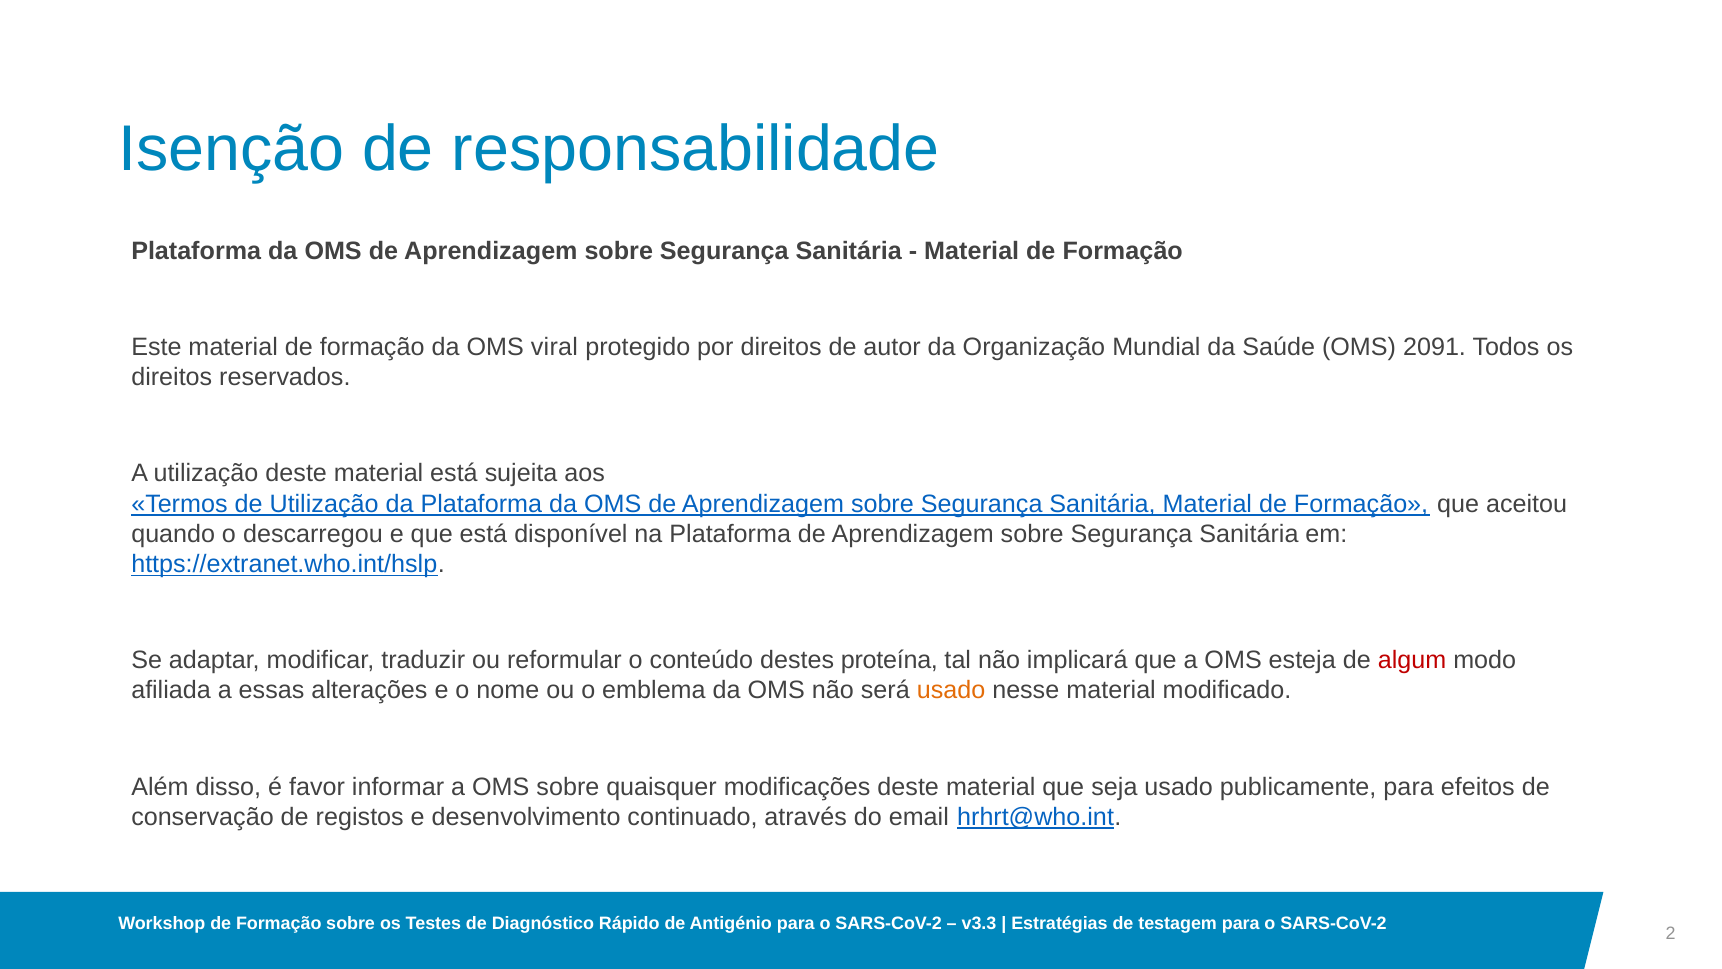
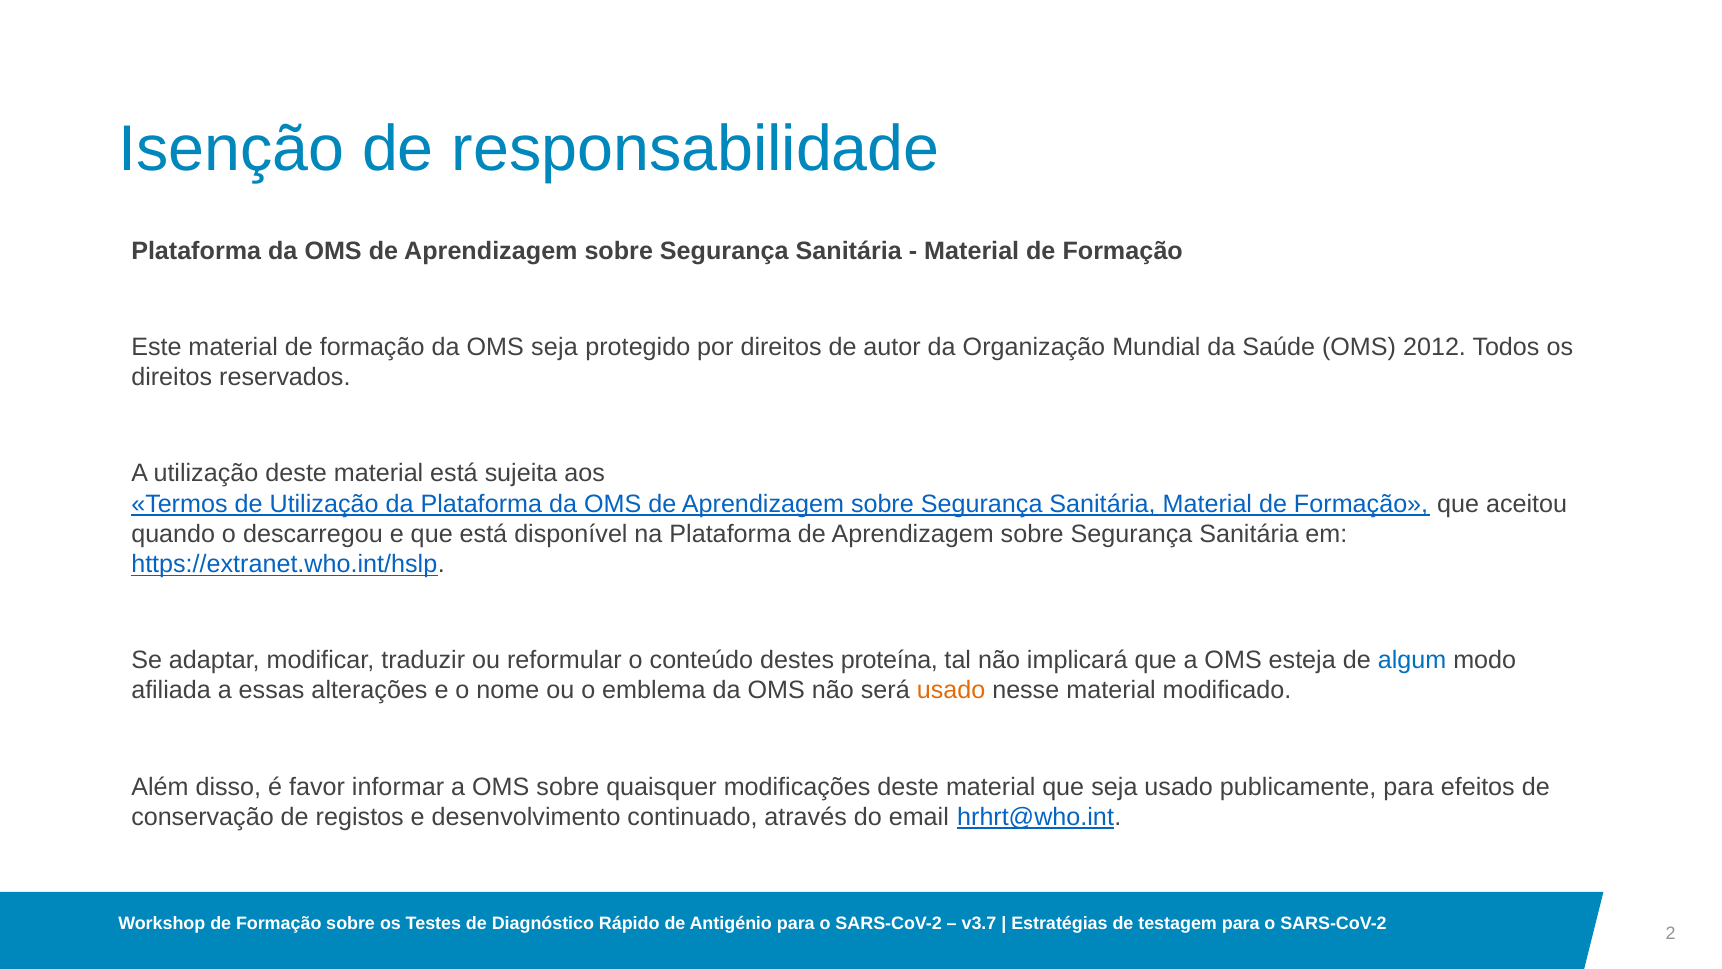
OMS viral: viral -> seja (554, 347)
2091: 2091 -> 2012 (1435, 347)
algum colour: red -> blue (1412, 660)
v3.3: v3.3 -> v3.7 (979, 924)
